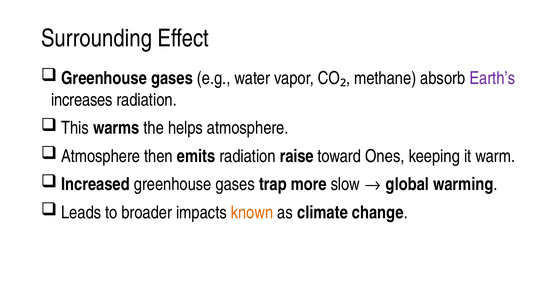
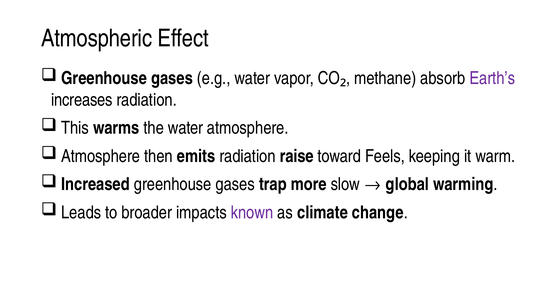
Surrounding: Surrounding -> Atmospheric (97, 38)
the helps: helps -> water (186, 128)
Ones: Ones -> Feels (385, 157)
known colour: orange -> purple (252, 213)
